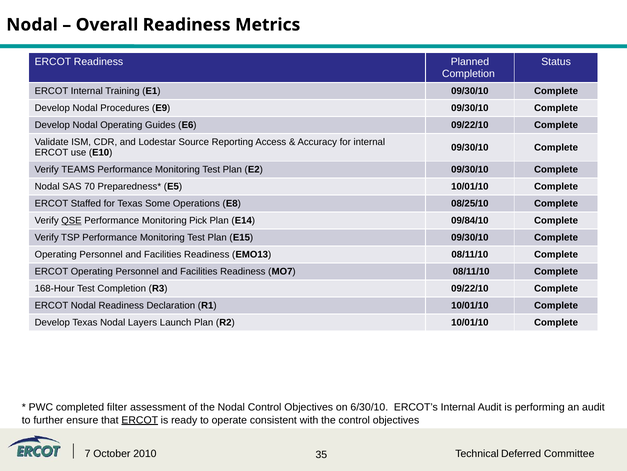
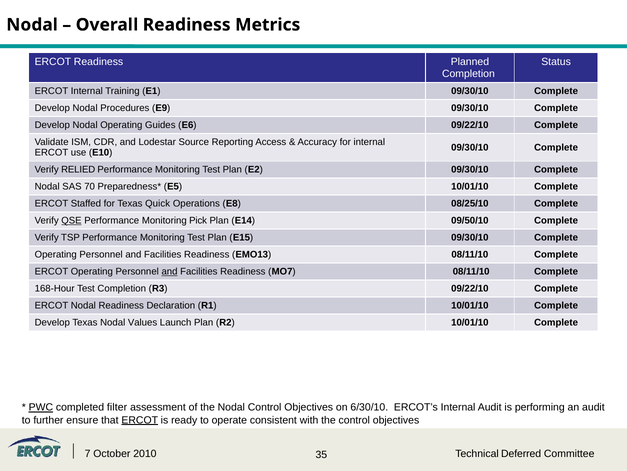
TEAMS: TEAMS -> RELIED (78, 170)
Some: Some -> Quick (158, 203)
09/84/10: 09/84/10 -> 09/50/10 (470, 220)
and underline: none -> present (170, 271)
Layers: Layers -> Values (143, 322)
PWC underline: none -> present (41, 407)
